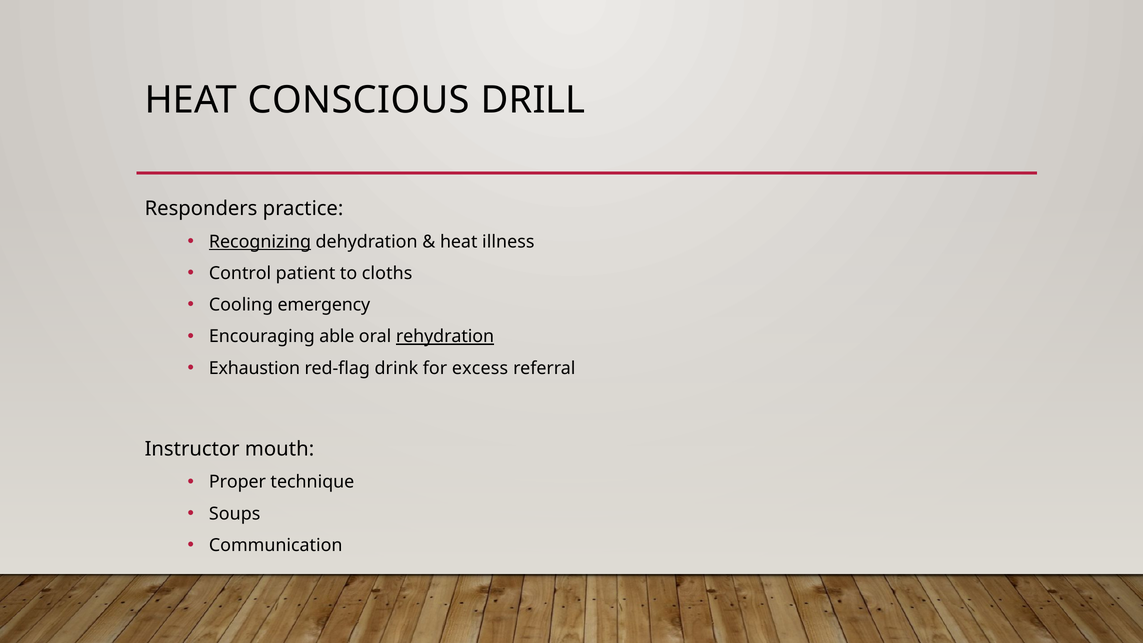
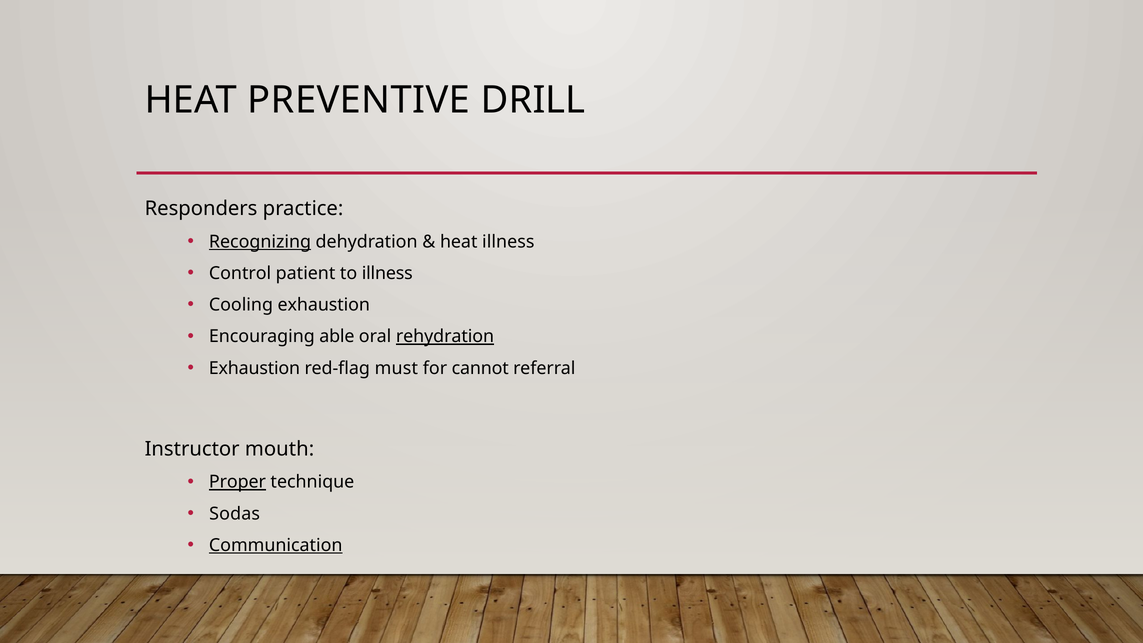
CONSCIOUS: CONSCIOUS -> PREVENTIVE (359, 100)
to cloths: cloths -> illness (387, 273)
Cooling emergency: emergency -> exhaustion (324, 305)
drink: drink -> must (396, 368)
excess: excess -> cannot (480, 368)
Proper underline: none -> present (237, 482)
Soups: Soups -> Sodas (235, 514)
Communication underline: none -> present (276, 545)
